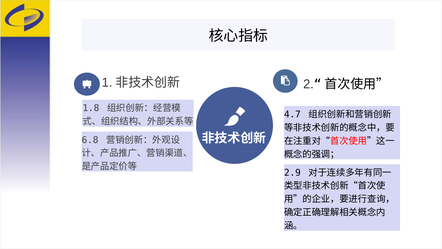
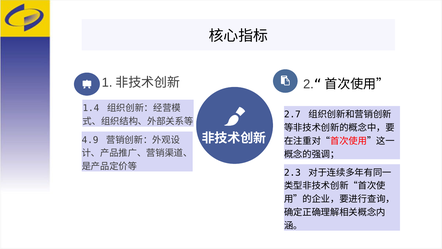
1.8: 1.8 -> 1.4 (91, 108)
4.7: 4.7 -> 2.7 (292, 114)
6.8: 6.8 -> 4.9 (90, 140)
2.9: 2.9 -> 2.3 (292, 172)
